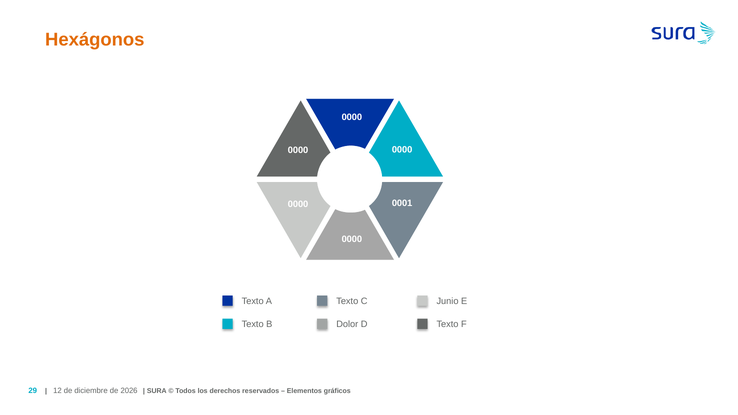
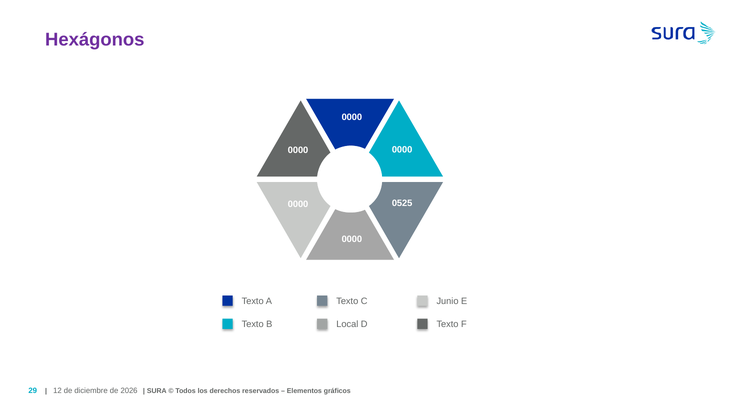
Hexágonos colour: orange -> purple (95, 40)
0001: 0001 -> 0525 (402, 203)
Dolor: Dolor -> Local (347, 324)
